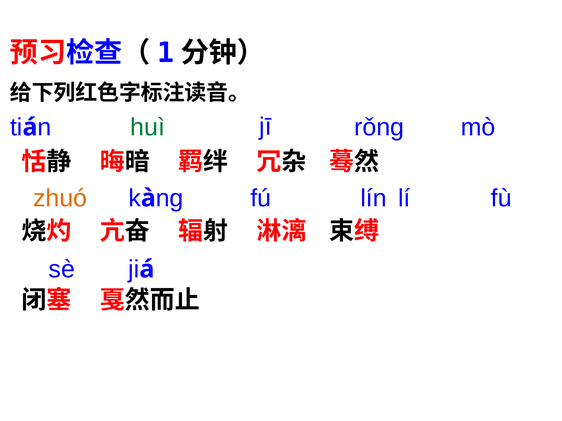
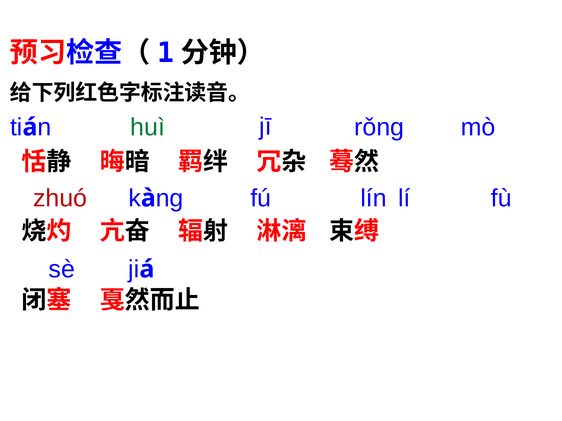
zhuó colour: orange -> red (60, 198)
